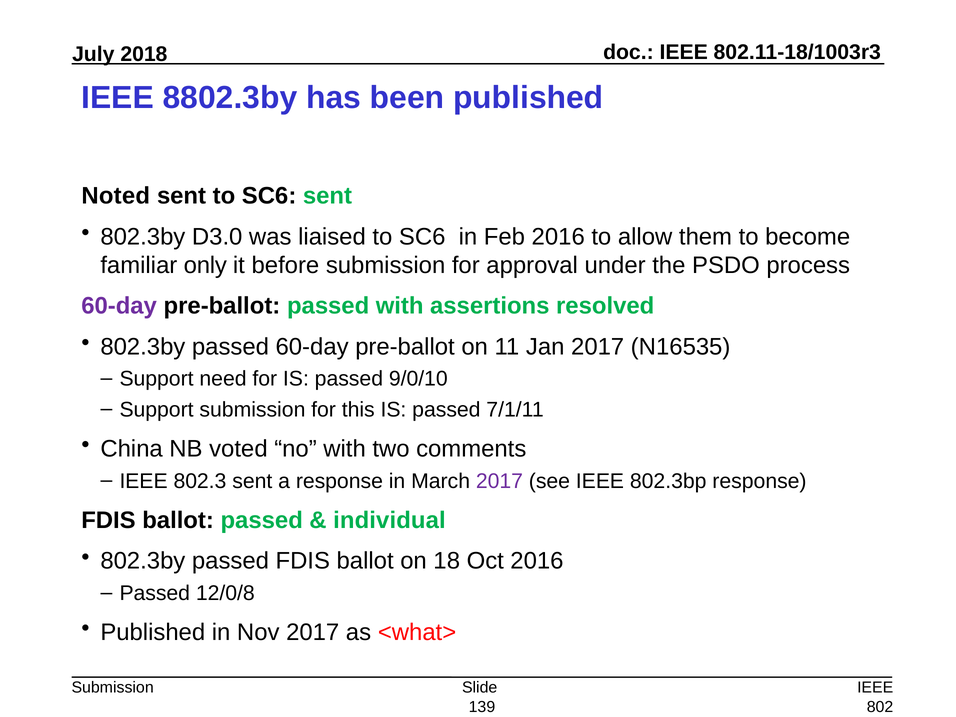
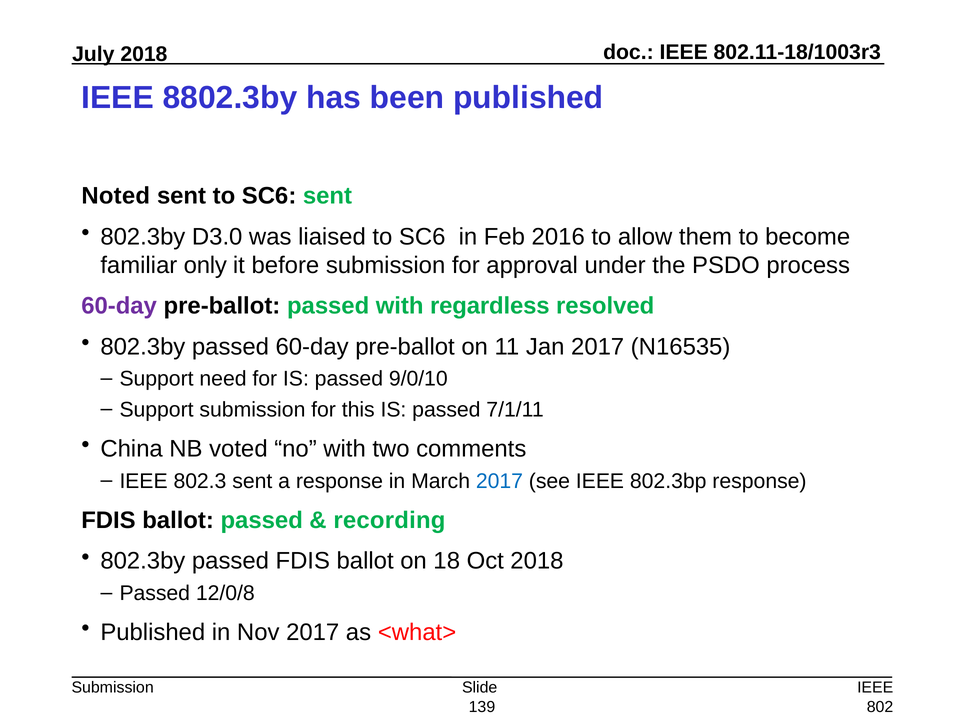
assertions: assertions -> regardless (490, 306)
2017 colour: purple -> blue (499, 481)
individual: individual -> recording (389, 520)
Oct 2016: 2016 -> 2018 (537, 561)
